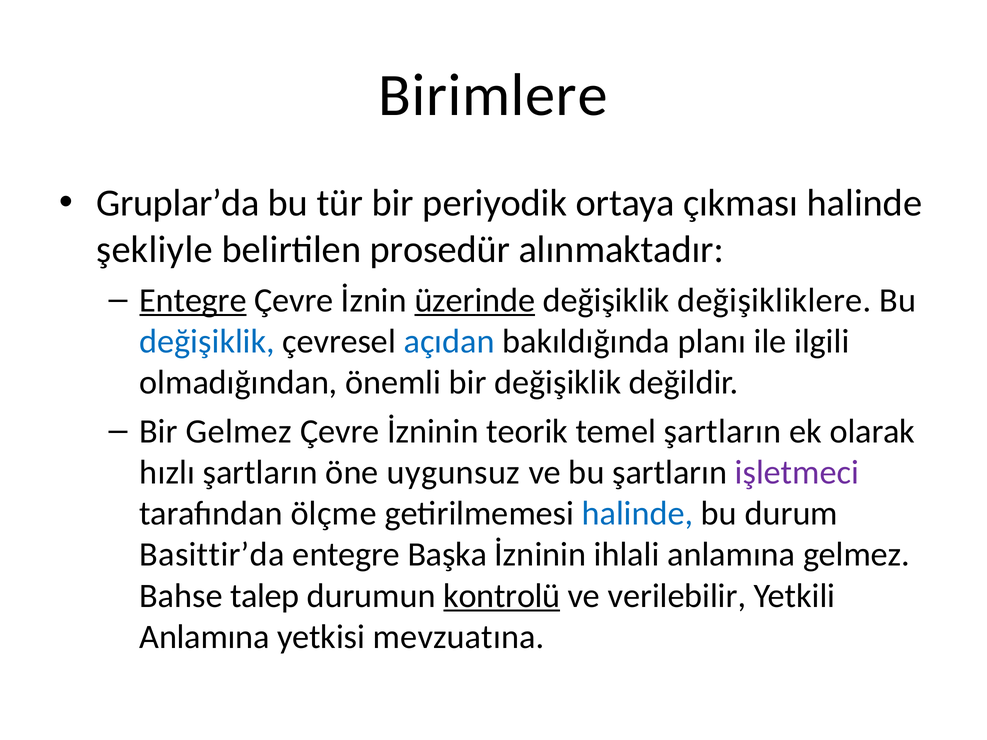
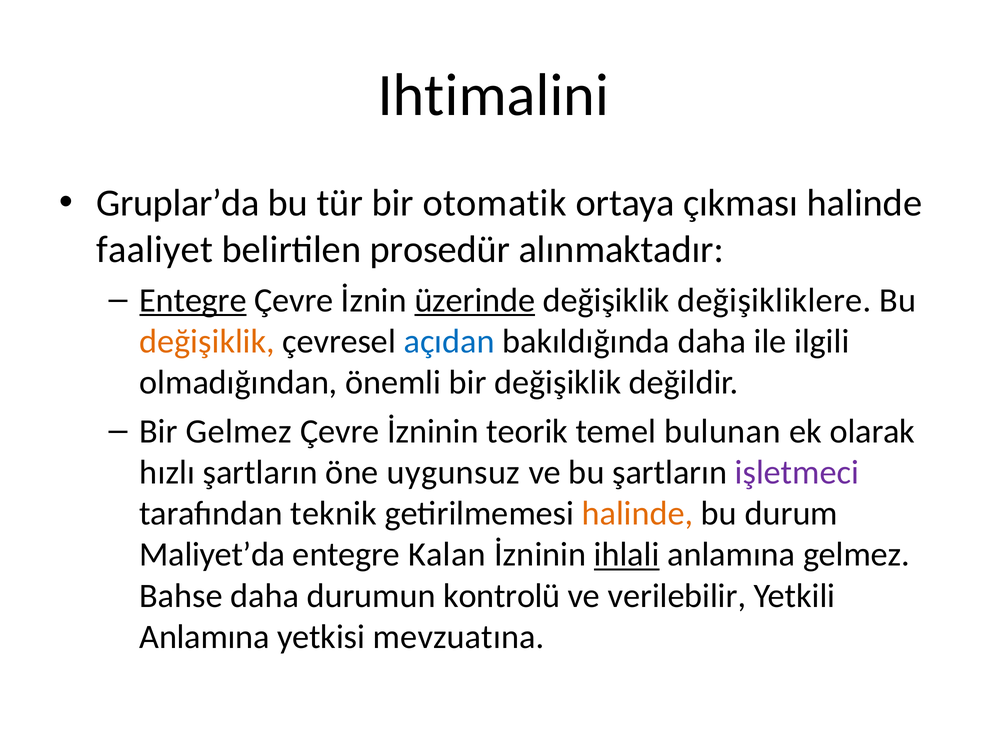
Birimlere: Birimlere -> Ihtimalini (493, 96)
periyodik: periyodik -> otomatik (495, 203)
şekliyle: şekliyle -> faaliyet (155, 249)
değişiklik colour: blue -> orange (207, 342)
bakıldığında planı: planı -> daha (712, 342)
temel şartların: şartların -> bulunan (722, 432)
ölçme: ölçme -> teknik (334, 514)
halinde colour: blue -> orange (638, 514)
Basittir’da: Basittir’da -> Maliyet’da (212, 555)
Başka: Başka -> Kalan (447, 555)
ihlali underline: none -> present (627, 555)
Bahse talep: talep -> daha (265, 596)
kontrolü underline: present -> none (502, 596)
